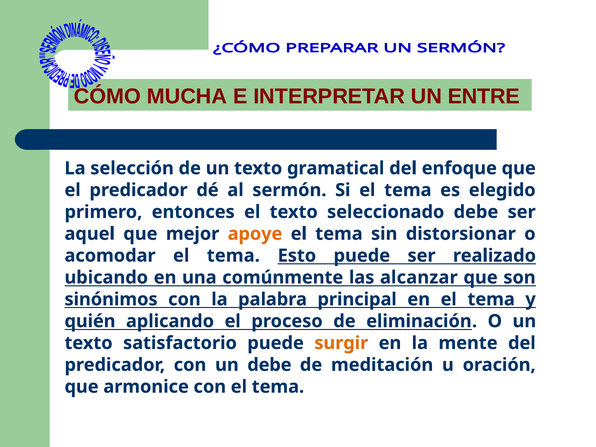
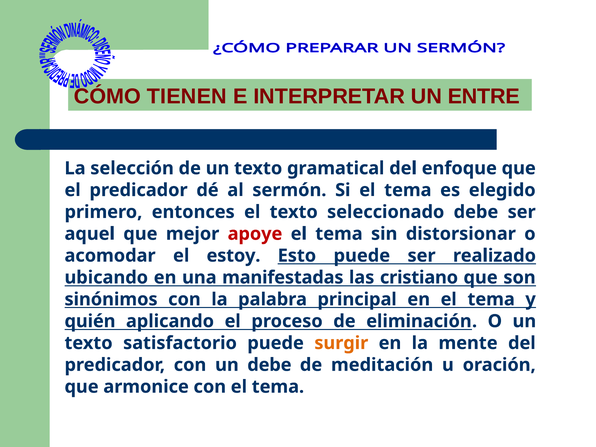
MUCHA: MUCHA -> TIENEN (187, 96)
apoye colour: orange -> red (255, 234)
acomodar el tema: tema -> estoy (233, 256)
comúnmente: comúnmente -> manifestadas (283, 277)
alcanzar: alcanzar -> cristiano (419, 277)
